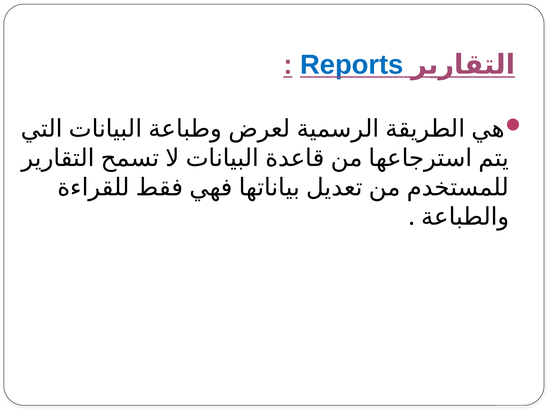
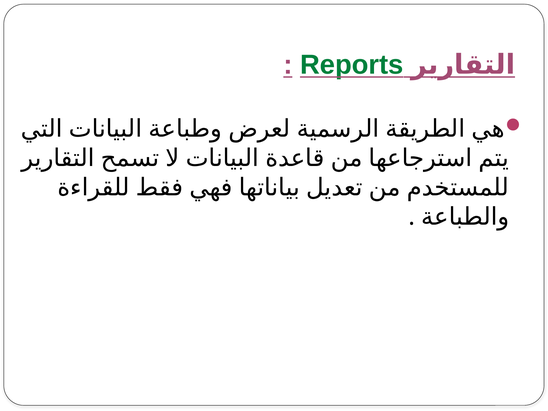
Reports colour: blue -> green (352, 65)
